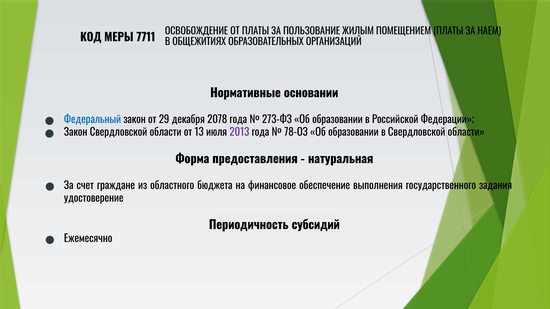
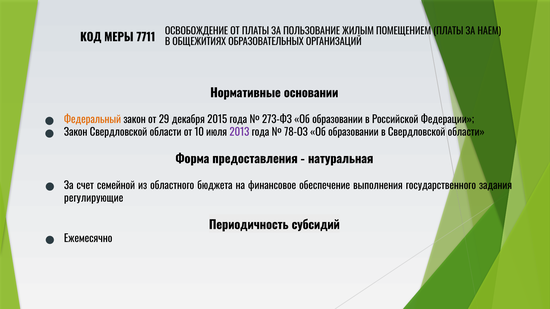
Федеральный colour: blue -> orange (92, 120)
2078: 2078 -> 2015 (217, 120)
13: 13 -> 10 (199, 133)
граждане: граждане -> семейной (116, 186)
удостоверение: удостоверение -> регулирующие (94, 199)
